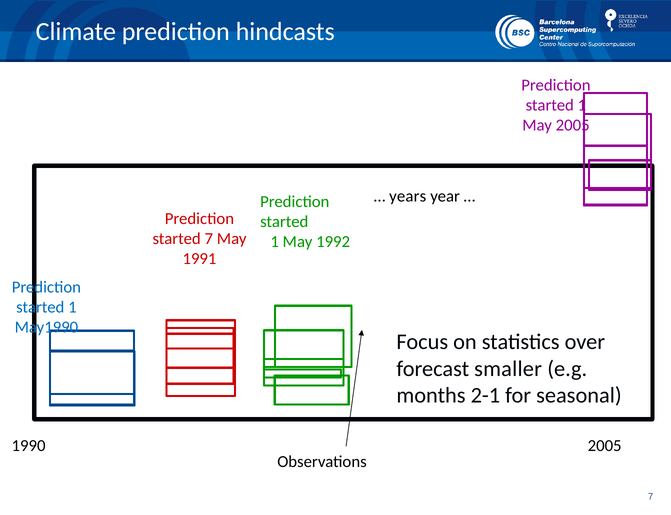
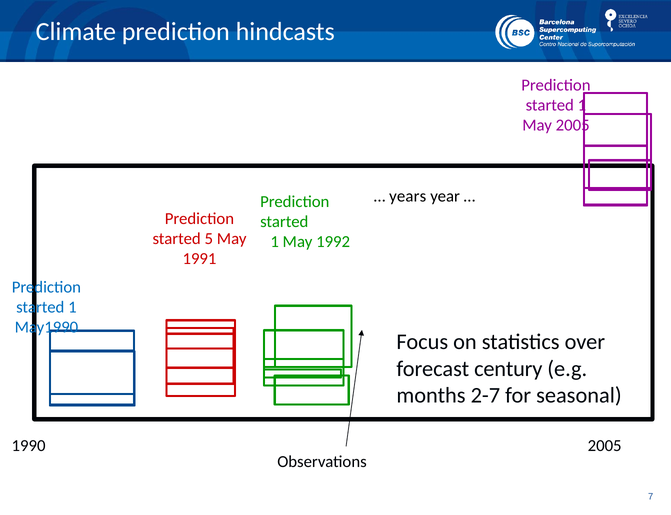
started 7: 7 -> 5 (209, 239)
smaller: smaller -> century (508, 369)
2-1: 2-1 -> 2-7 (485, 396)
